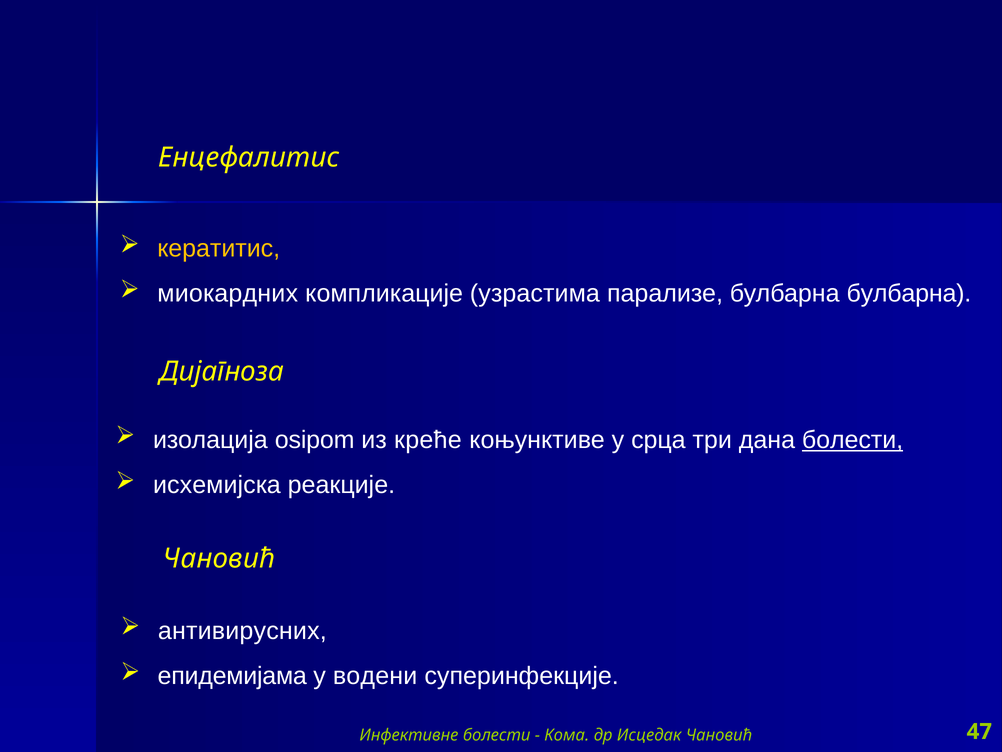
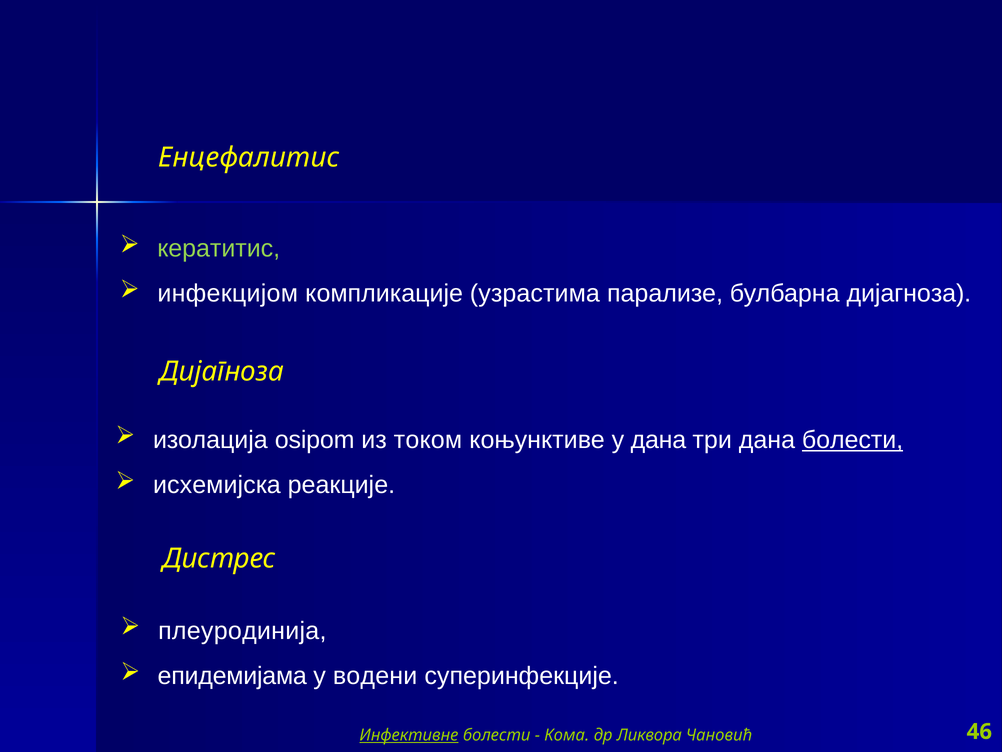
кератитис colour: yellow -> light green (219, 248)
миокардних: миокардних -> инфекцијом (228, 294)
булбарна булбарна: булбарна -> дијагноза (909, 294)
креће: креће -> током (428, 439)
у срца: срца -> дана (658, 439)
Чановић: Чановић -> Дистрес (219, 558)
антивирусних: антивирусних -> плеуродинија (242, 630)
Инфективне underline: none -> present (409, 735)
Исцедак: Исцедак -> Ликвора (649, 735)
47: 47 -> 46 (979, 731)
